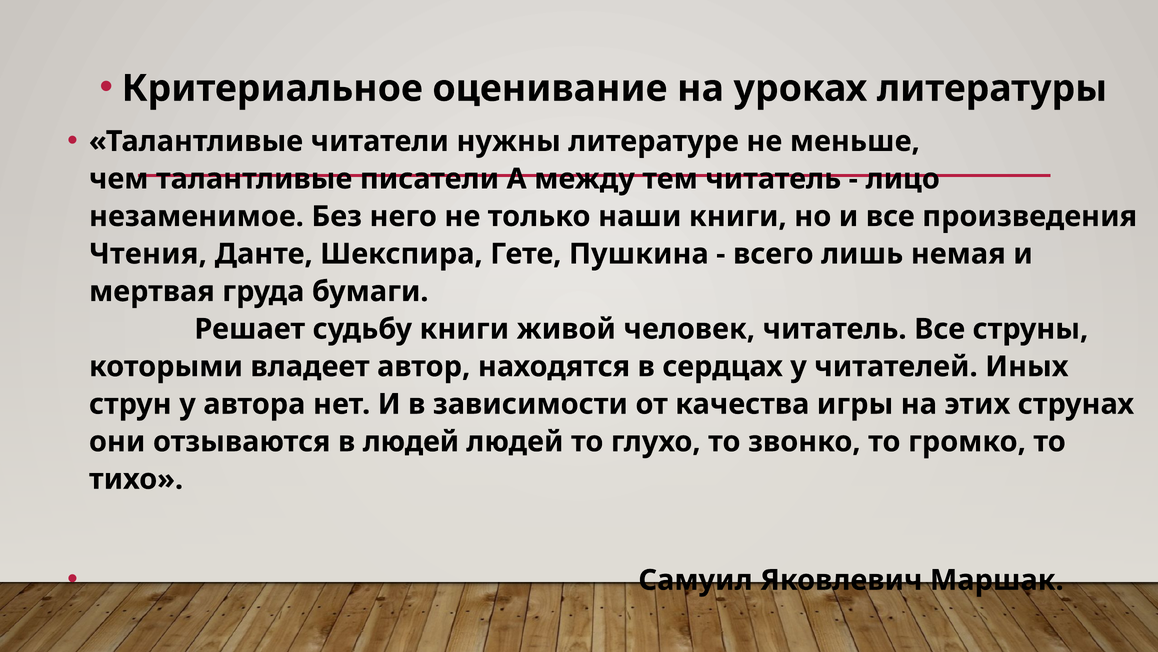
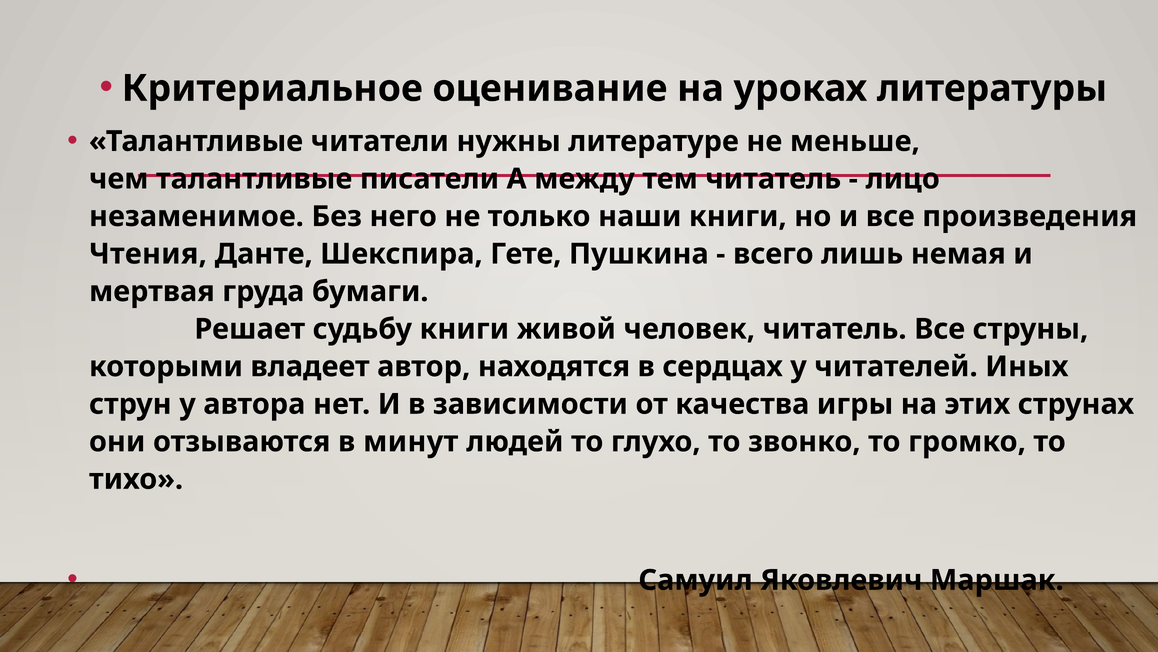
в людей: людей -> минут (411, 441)
